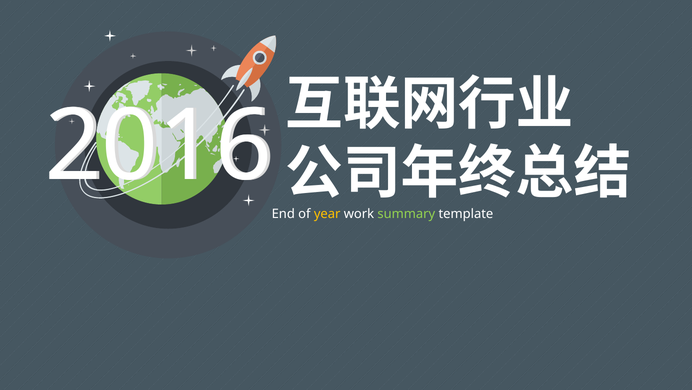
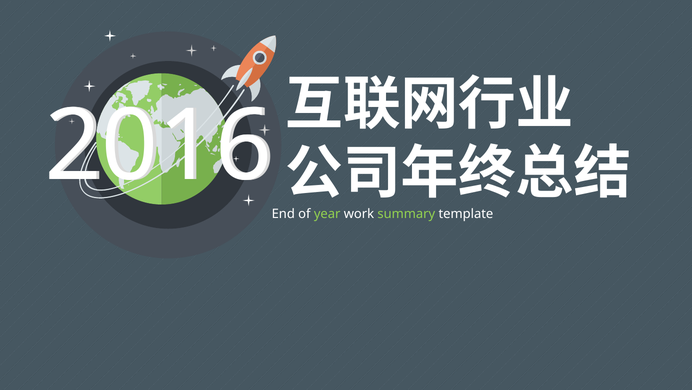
year colour: yellow -> light green (327, 214)
